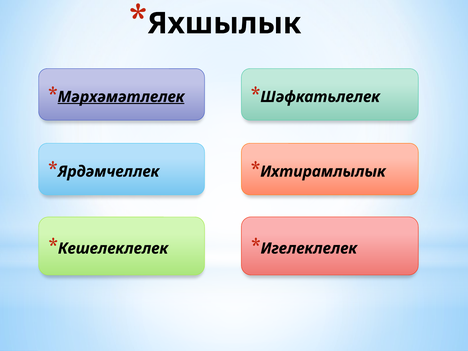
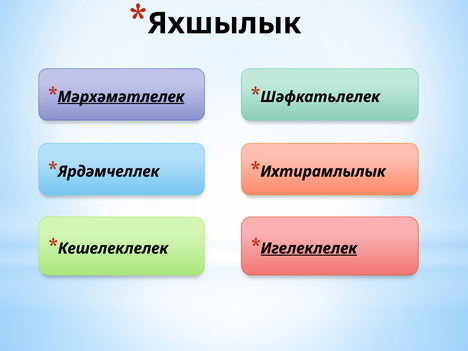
Игелеклелек underline: none -> present (309, 248)
